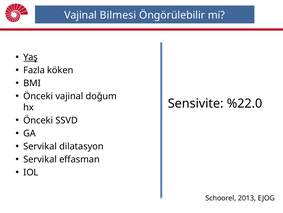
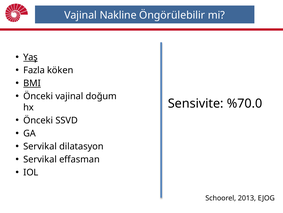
Bilmesi: Bilmesi -> Nakline (118, 15)
BMI underline: none -> present (32, 83)
%22.0: %22.0 -> %70.0 (245, 103)
